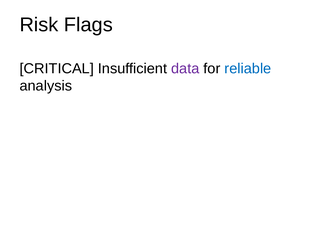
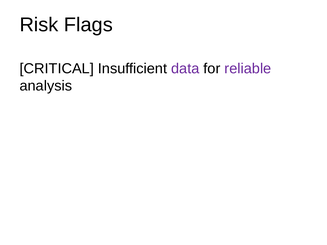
reliable colour: blue -> purple (248, 69)
